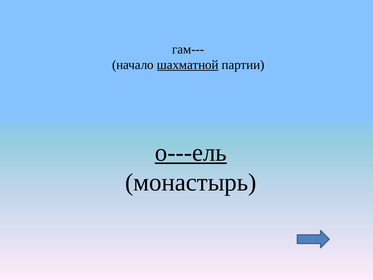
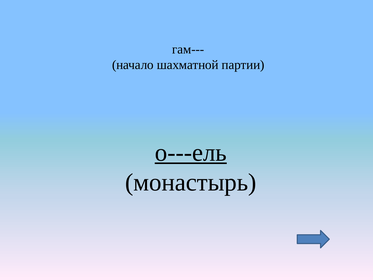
шахматной underline: present -> none (188, 65)
